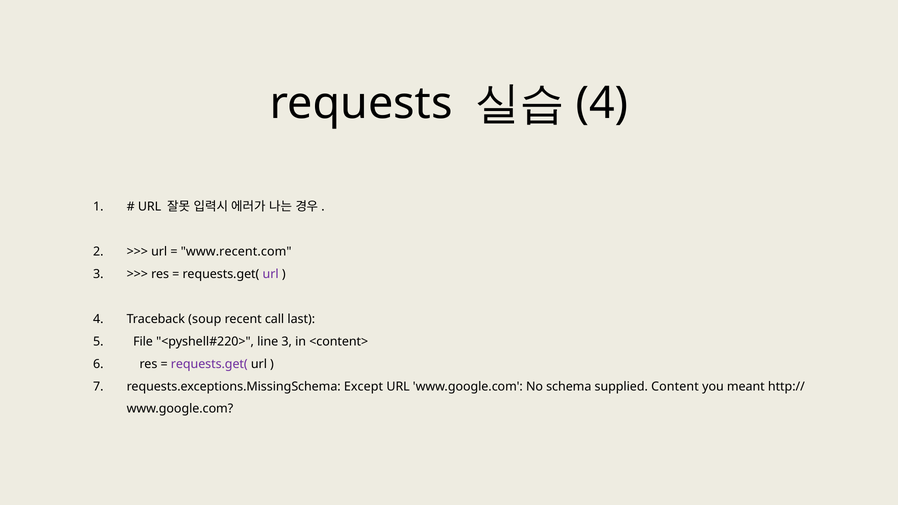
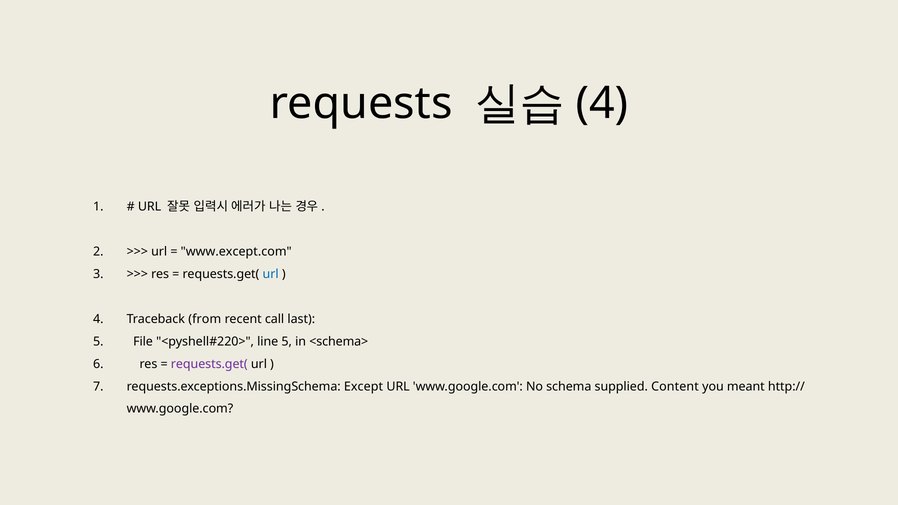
www.recent.com: www.recent.com -> www.except.com (236, 252)
url colour: purple -> blue (271, 274)
soup: soup -> from (205, 319)
line 3: 3 -> 5 (287, 342)
<content>: <content> -> <schema> (339, 342)
